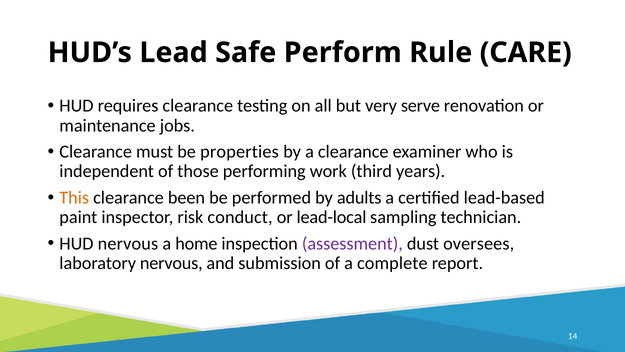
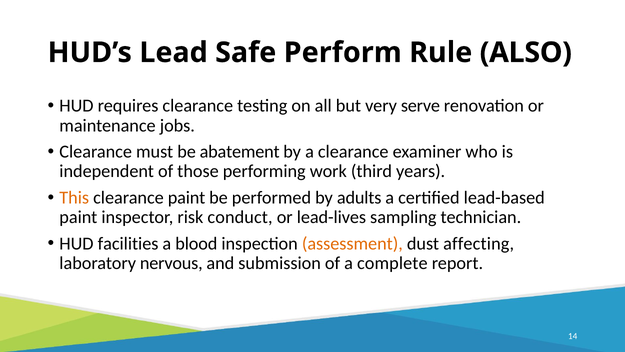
CARE: CARE -> ALSO (526, 53)
properties: properties -> abatement (240, 152)
clearance been: been -> paint (187, 197)
lead-local: lead-local -> lead-lives (331, 217)
HUD nervous: nervous -> facilities (128, 243)
home: home -> blood (196, 243)
assessment colour: purple -> orange (352, 243)
oversees: oversees -> affecting (479, 243)
